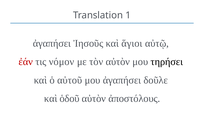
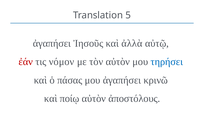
1: 1 -> 5 (128, 15)
ἅγιοι: ἅγιοι -> ἀλλὰ (132, 43)
τηρήσει colour: black -> blue (167, 62)
αὐτοῦ: αὐτοῦ -> πάσας (70, 80)
δοῦλε: δοῦλε -> κρινῶ (156, 80)
ὁδοῦ: ὁδοῦ -> ποίῳ (70, 98)
